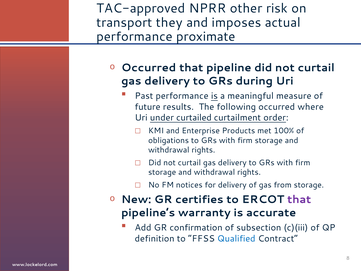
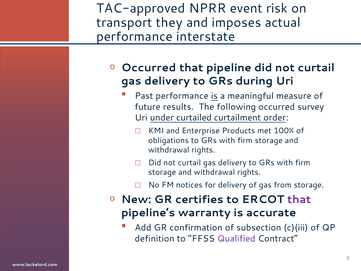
other: other -> event (246, 8)
proximate: proximate -> interstate (206, 37)
where: where -> survey (311, 107)
Qualified colour: blue -> purple (236, 238)
